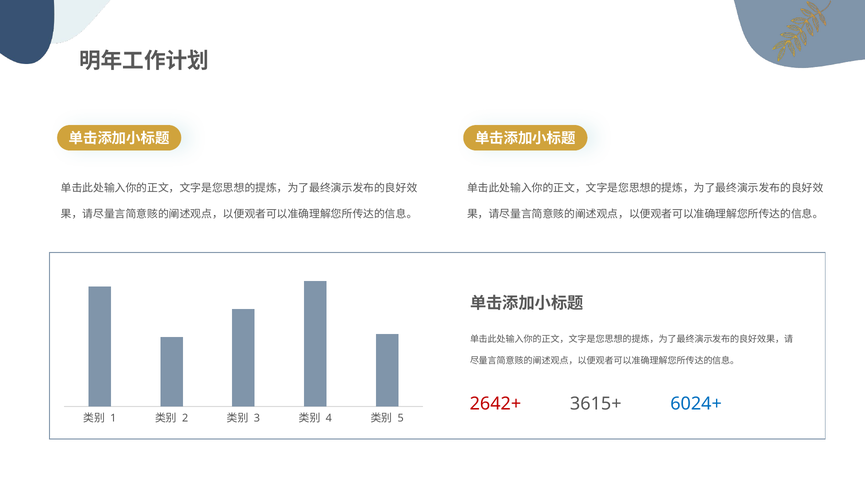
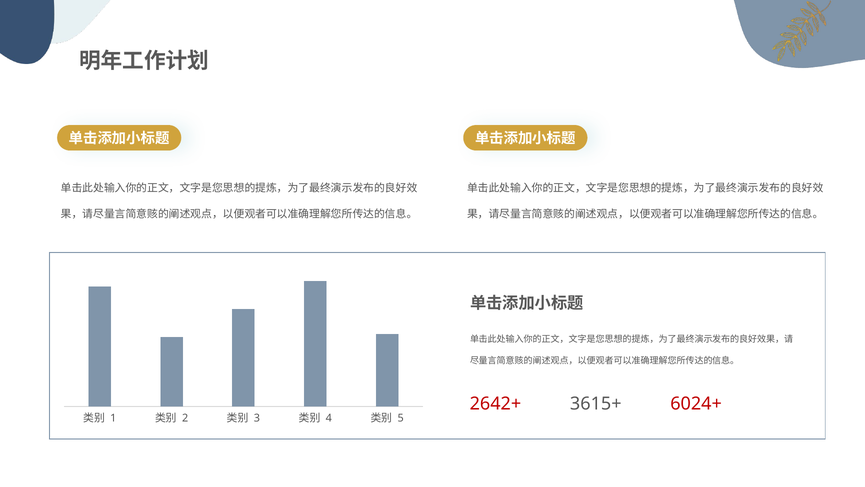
6024+ colour: blue -> red (696, 403)
